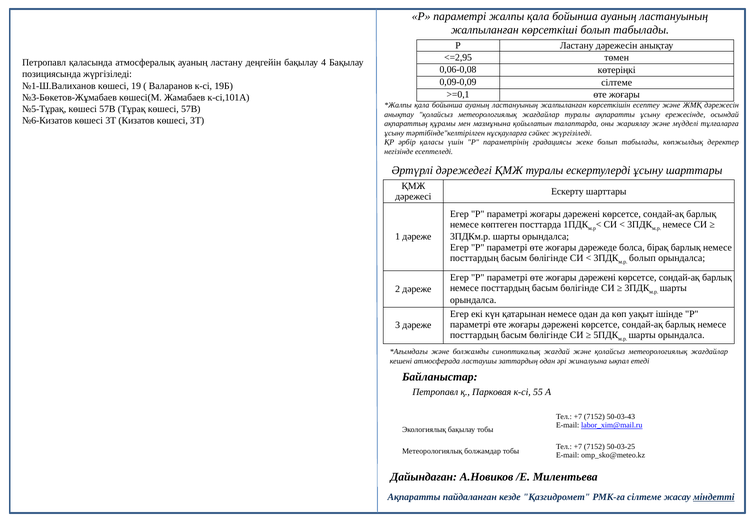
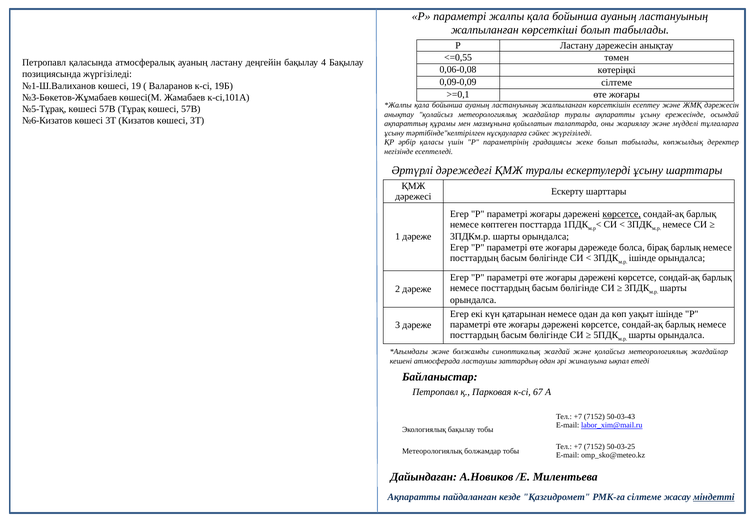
<=2,95: <=2,95 -> <=0,55 (458, 57)
көрсетсе underline: none -> present (622, 214)
болып: болып -> ішінде (642, 258)
55: 55 -> 67 (538, 393)
